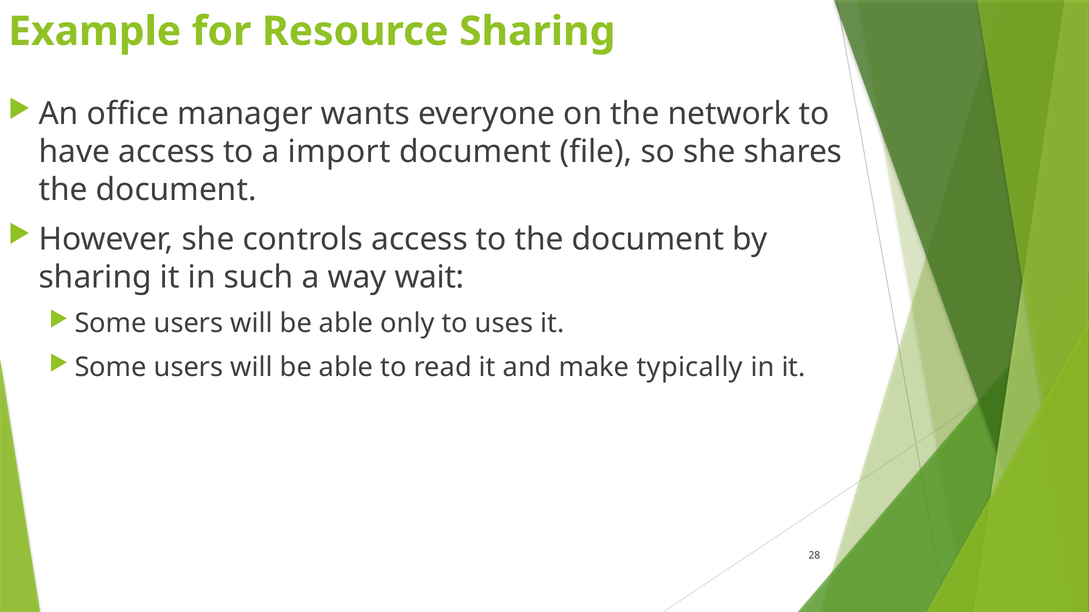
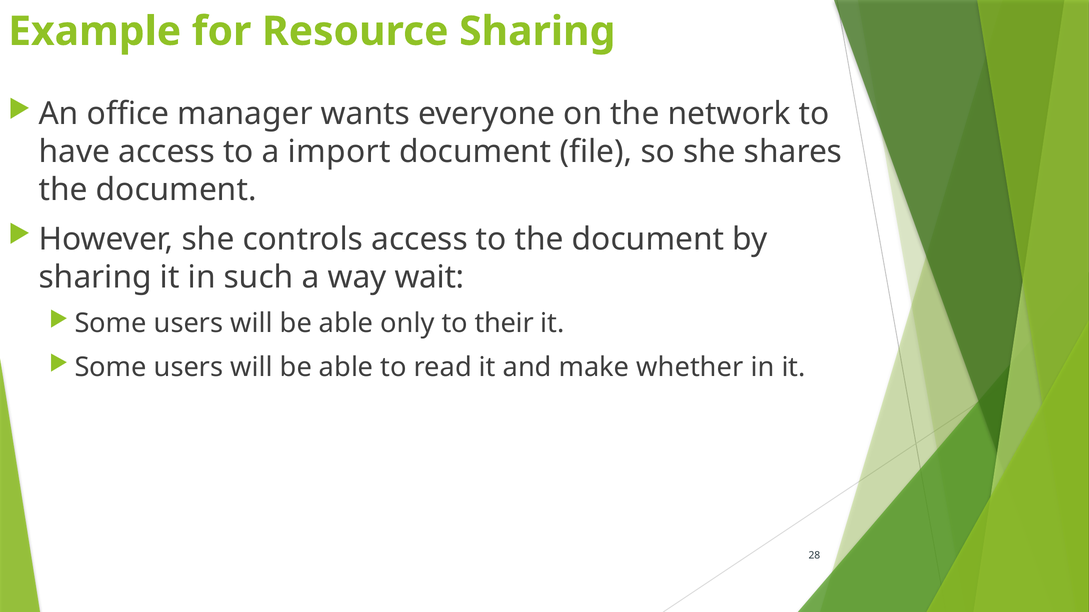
uses: uses -> their (504, 324)
typically: typically -> whether (690, 368)
